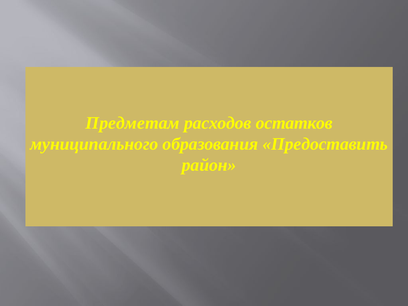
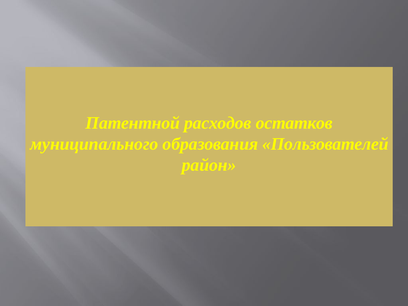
Предметам: Предметам -> Патентной (133, 123)
Предоставить: Предоставить -> Пользователей (325, 144)
